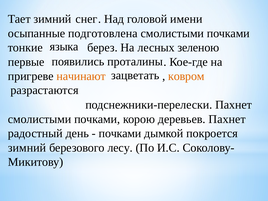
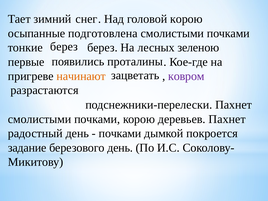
головой имени: имени -> корою (186, 19)
языка: языка -> берез (64, 47)
ковром colour: orange -> purple (186, 76)
зимний: зимний -> задание (27, 148)
березового лесу: лесу -> день (120, 148)
